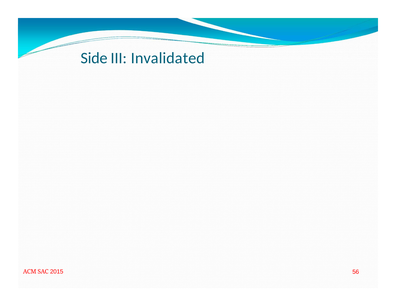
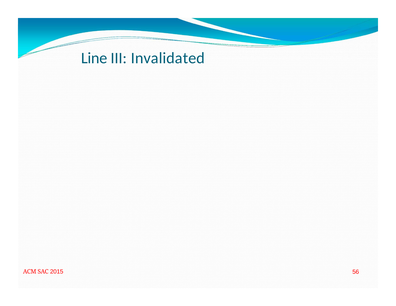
Side: Side -> Line (94, 58)
